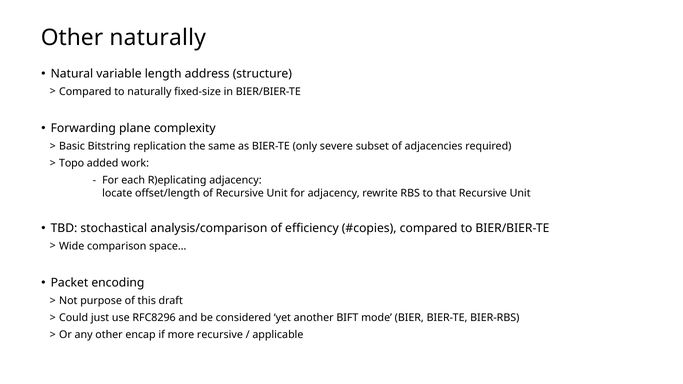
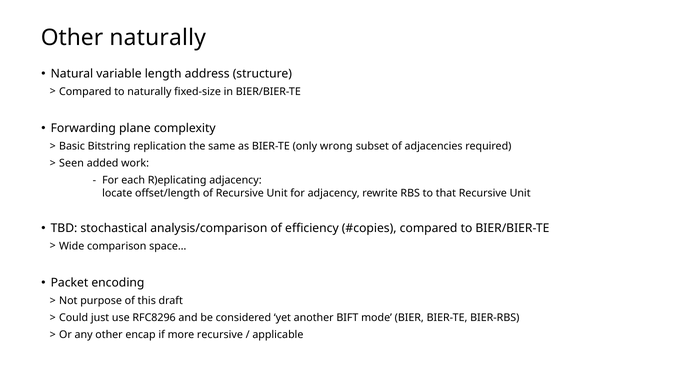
severe: severe -> wrong (336, 146)
Topo: Topo -> Seen (72, 163)
